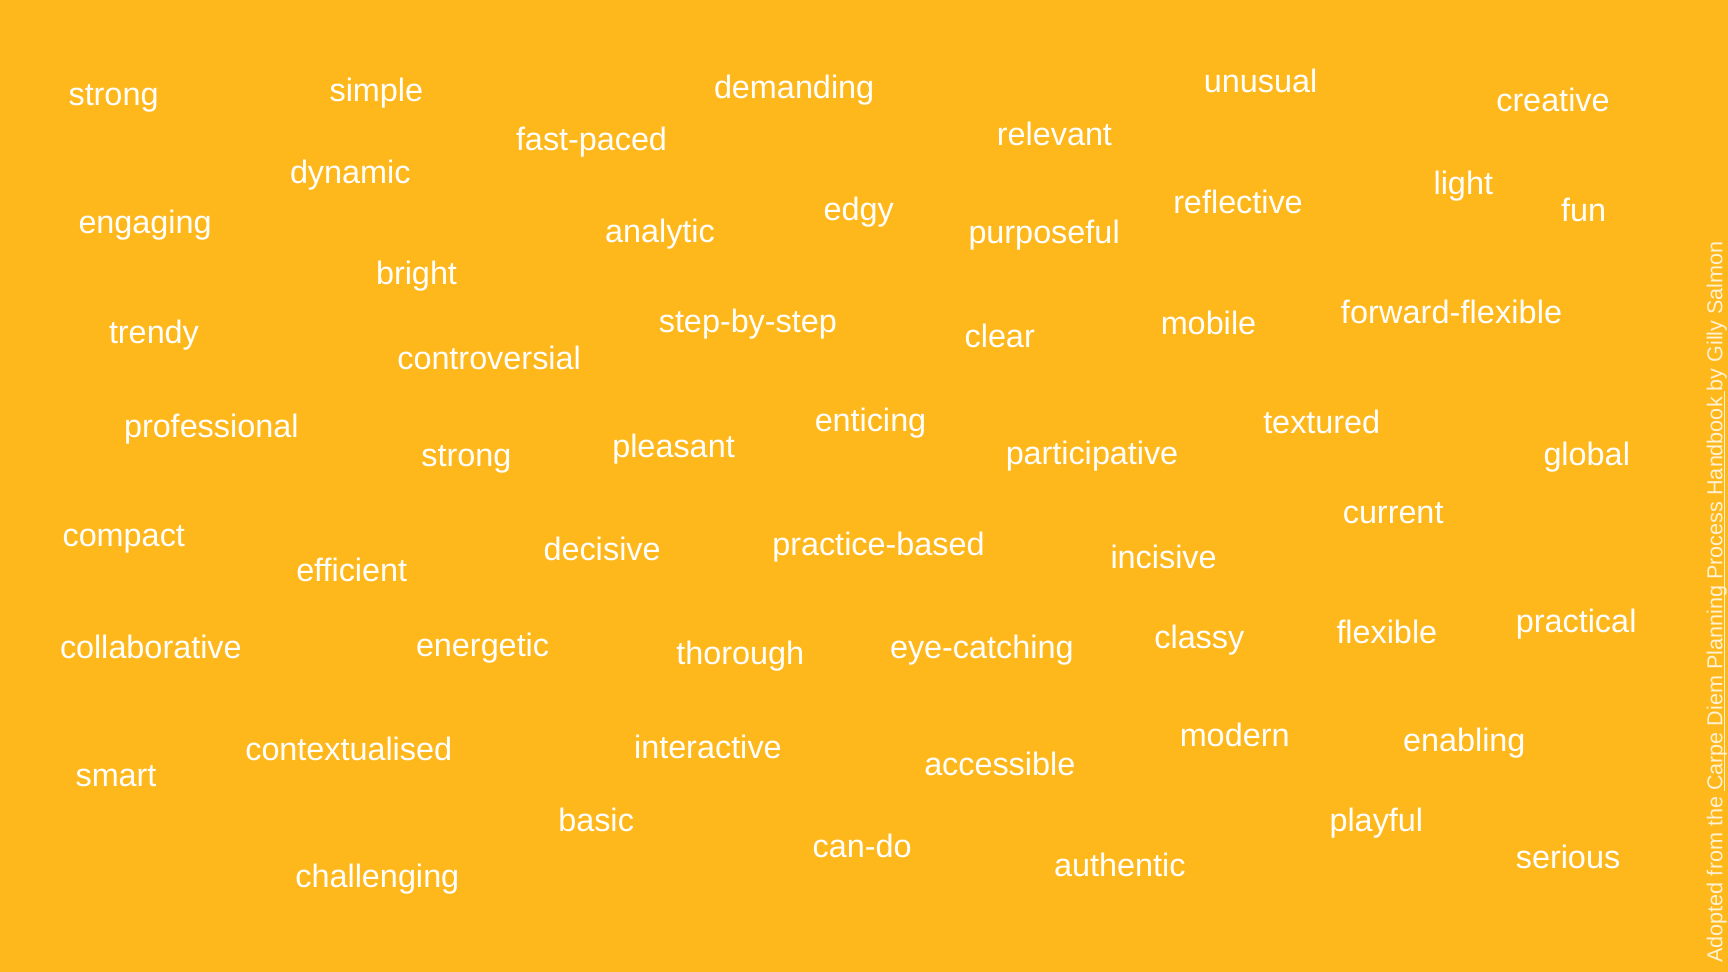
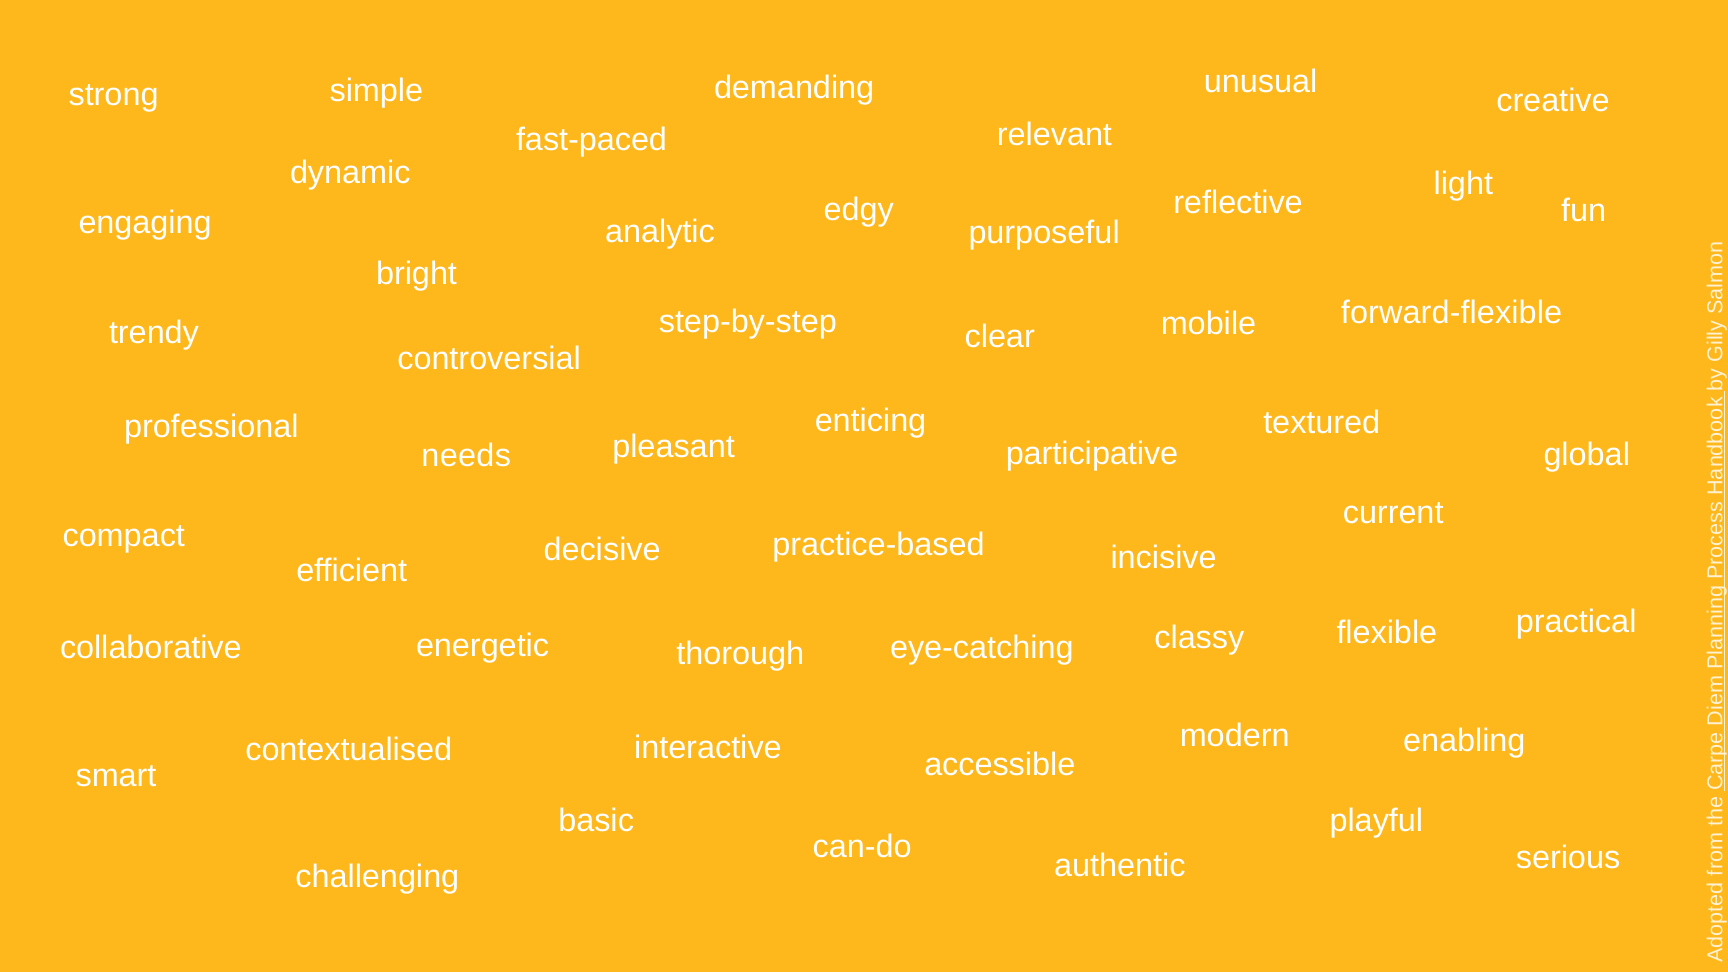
strong: strong -> needs (466, 455)
